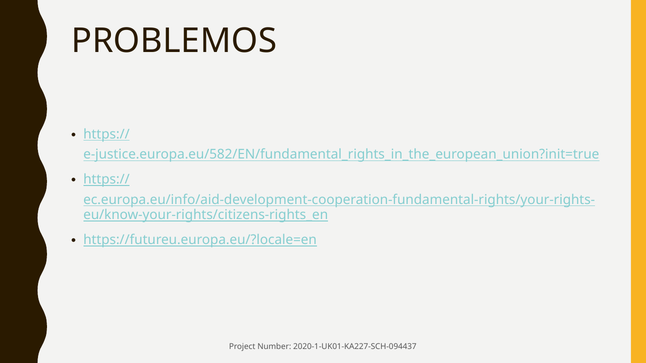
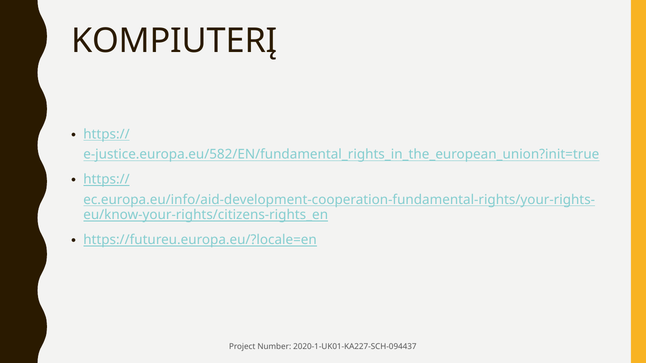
PROBLEMOS: PROBLEMOS -> KOMPIUTERĮ (174, 41)
